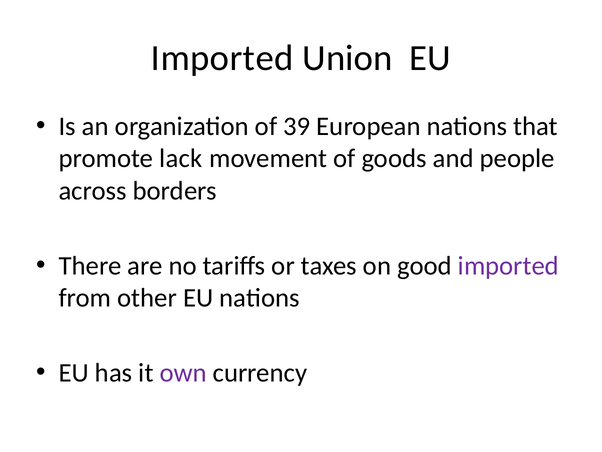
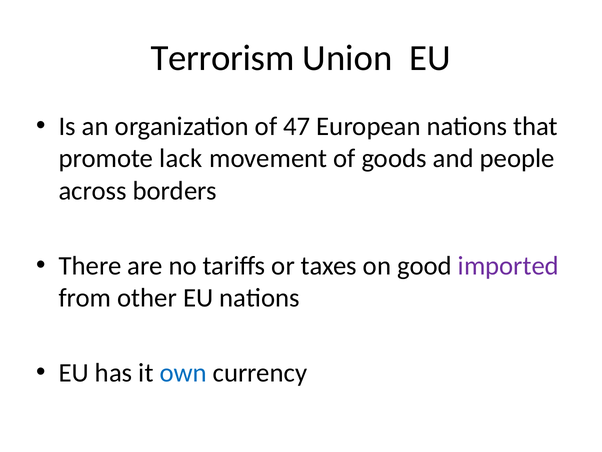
Imported: Imported -> Terrorism (223, 58)
39: 39 -> 47 (297, 126)
own colour: purple -> blue (183, 373)
